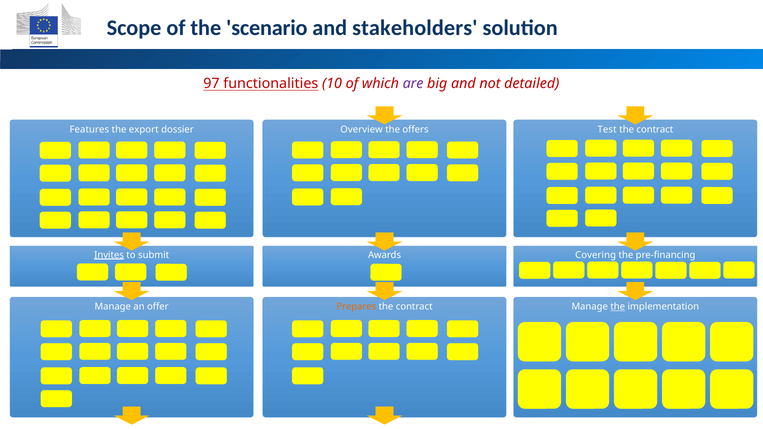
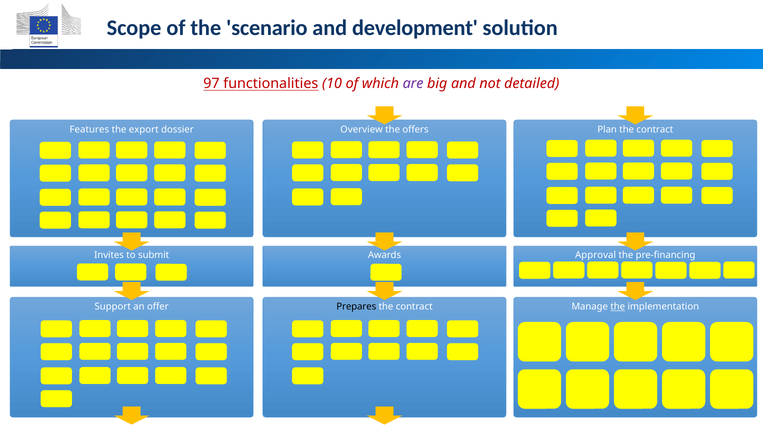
stakeholders: stakeholders -> development (415, 28)
Test: Test -> Plan (607, 129)
Invites underline: present -> none (109, 255)
Covering: Covering -> Approval (596, 255)
Manage: Manage -> Support (113, 307)
Prepares colour: orange -> black (356, 307)
